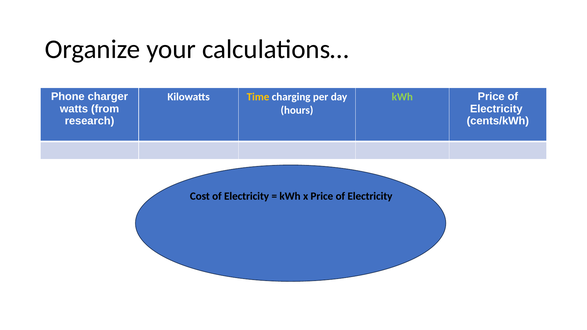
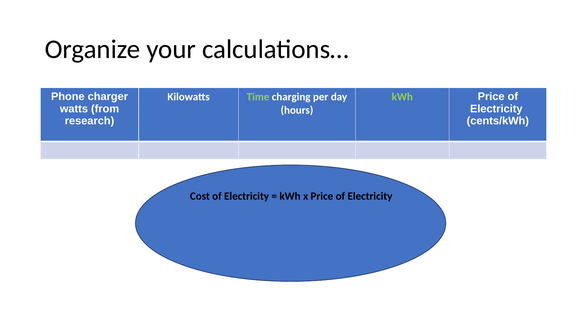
Time colour: yellow -> light green (258, 97)
